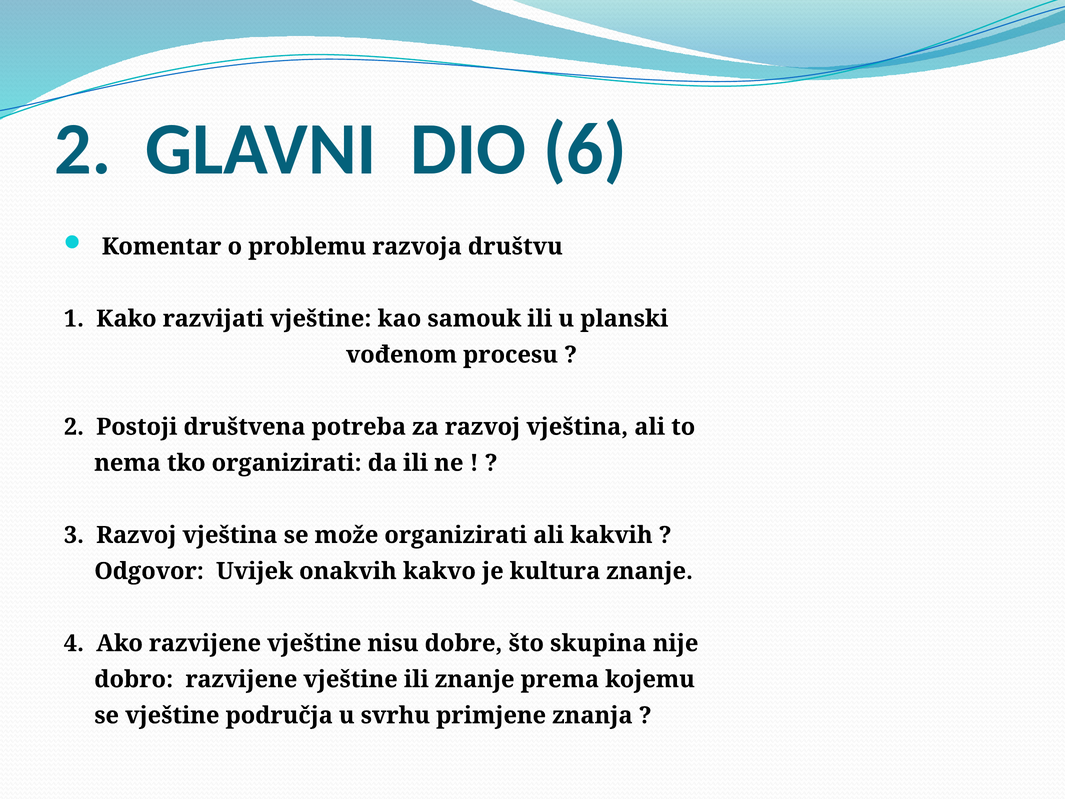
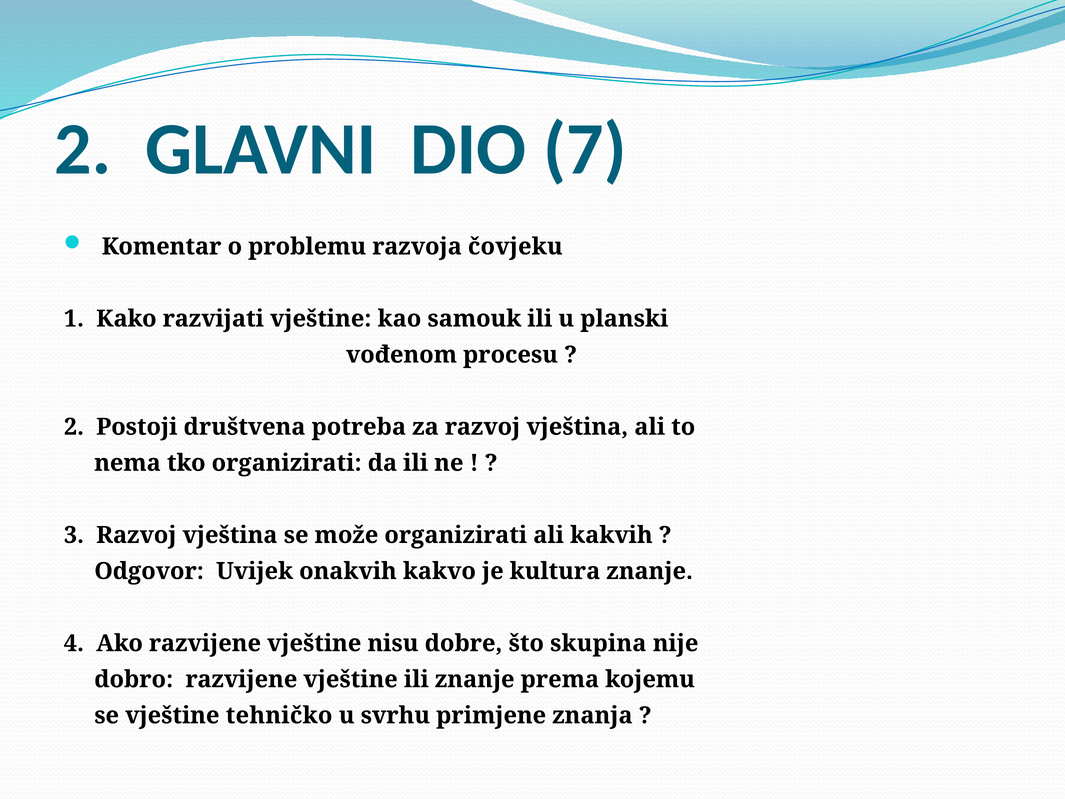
6: 6 -> 7 (585, 149)
društvu: društvu -> čovjeku (515, 246)
područja: područja -> tehničko (279, 715)
